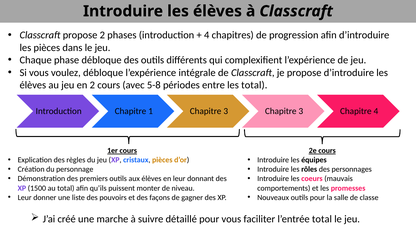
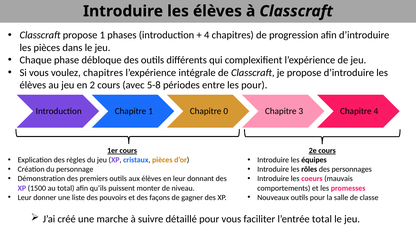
propose 2: 2 -> 1 (102, 35)
voulez débloque: débloque -> chapitres (103, 73)
les total: total -> pour (254, 85)
3: 3 -> 0 (226, 111)
